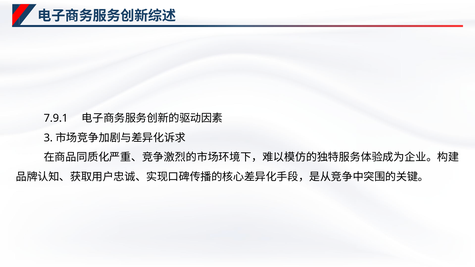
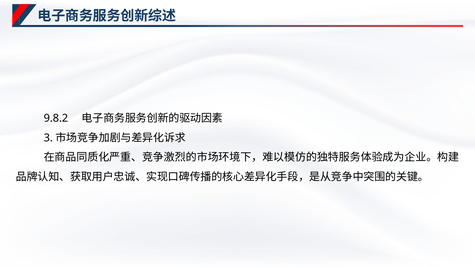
7.9.1: 7.9.1 -> 9.8.2 (56, 118)
